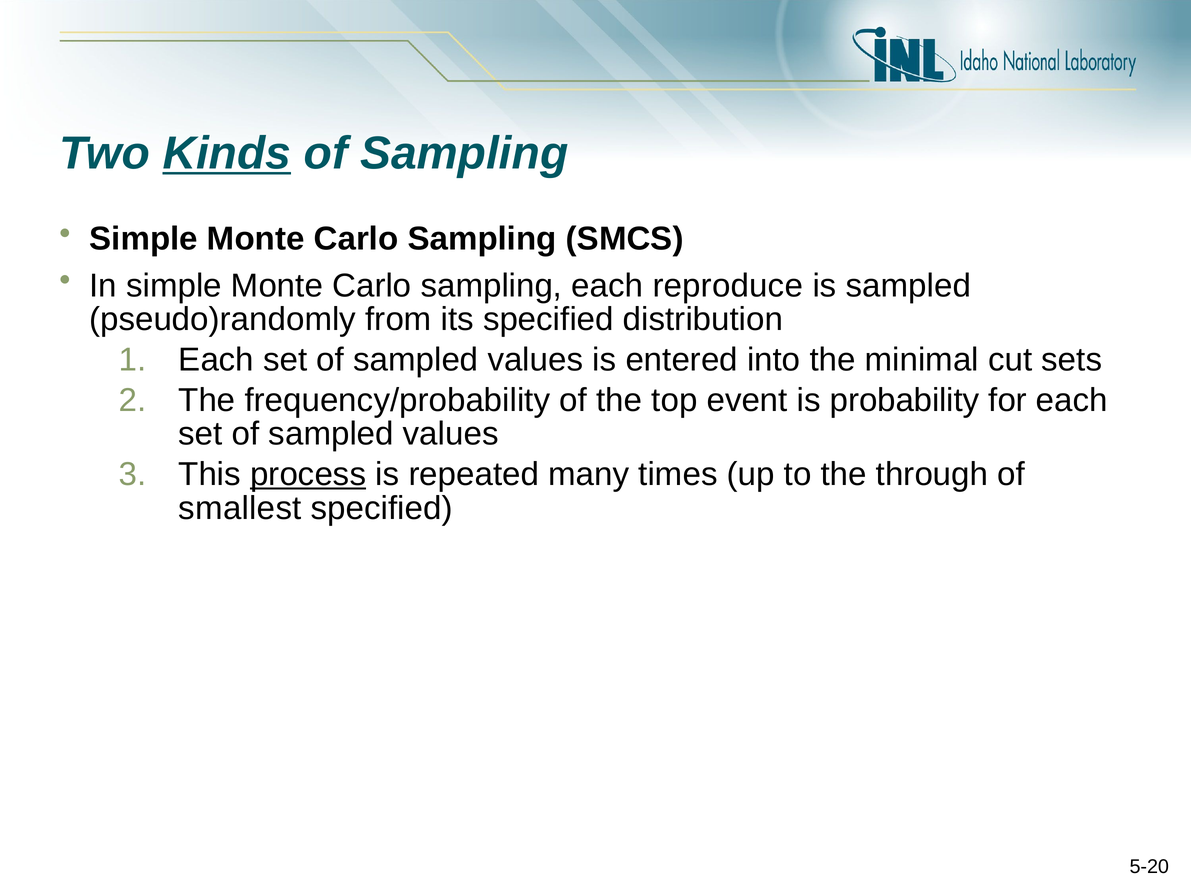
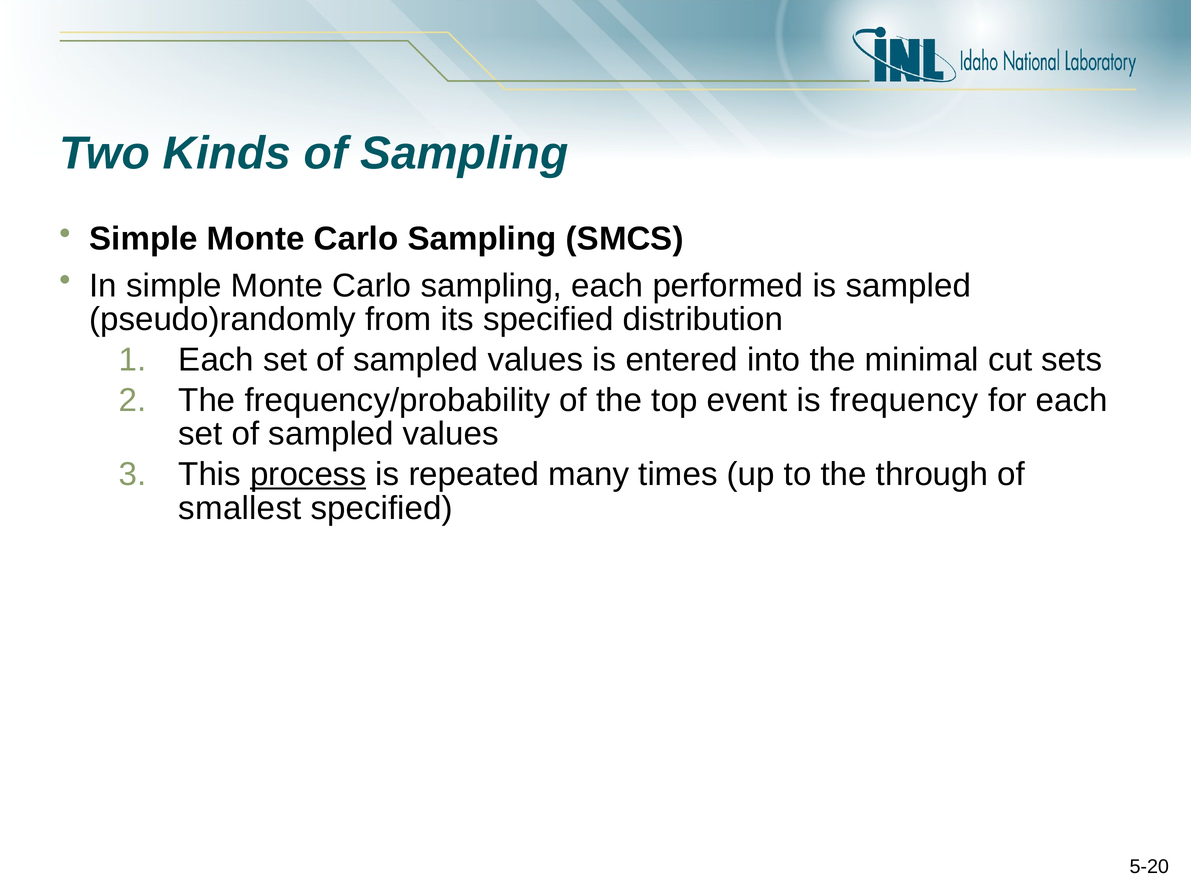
Kinds underline: present -> none (227, 153)
reproduce: reproduce -> performed (728, 286)
probability: probability -> frequency (904, 400)
